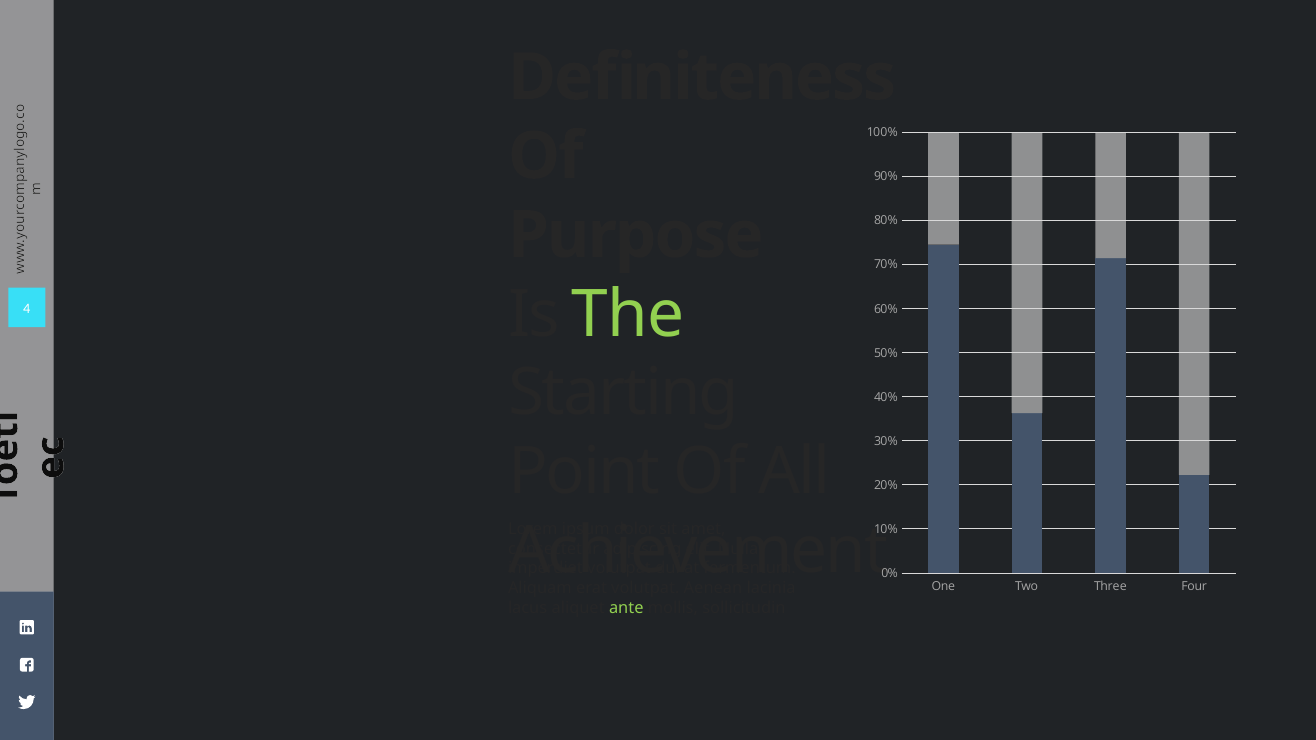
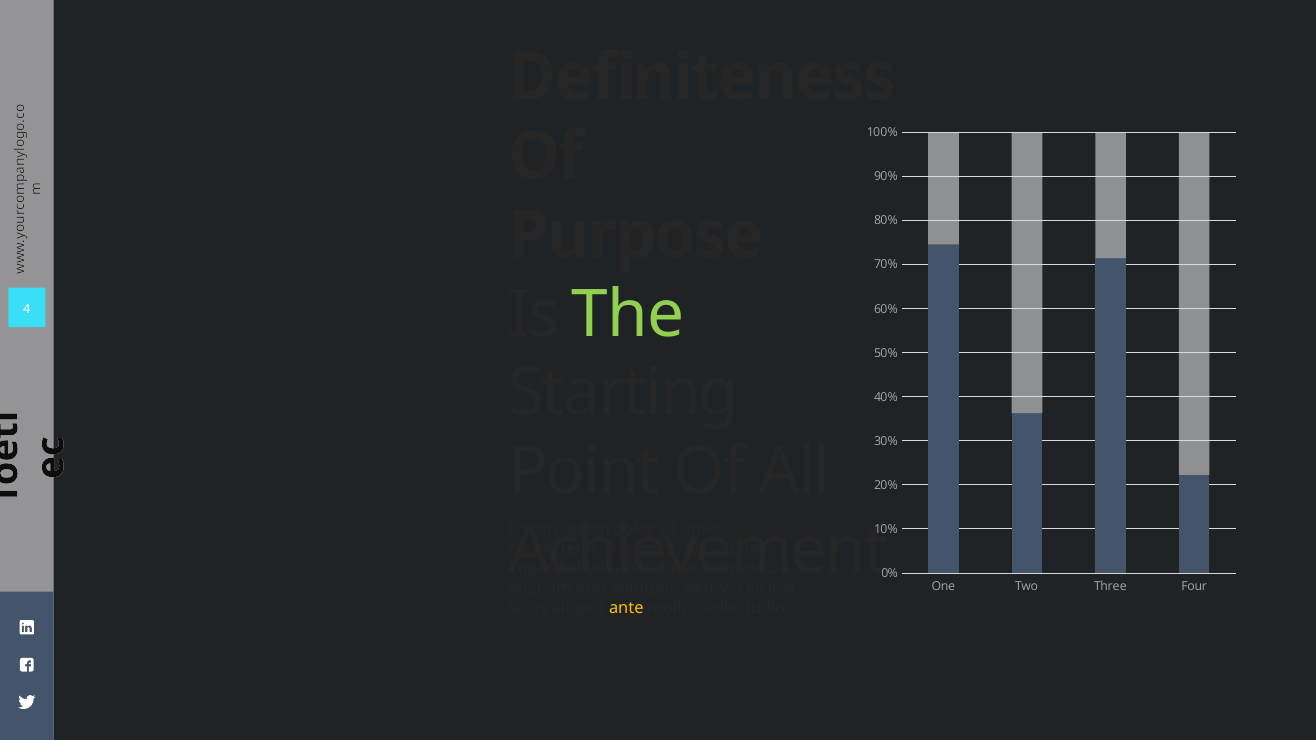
ante colour: light green -> yellow (626, 608)
